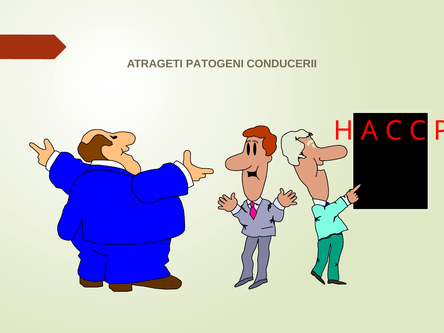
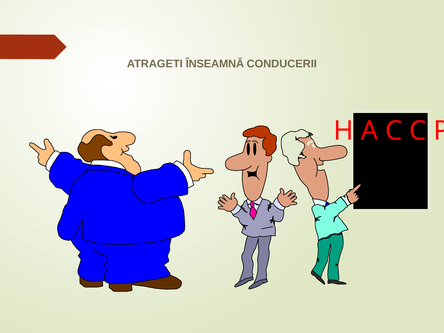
PATOGENI: PATOGENI -> ÎNSEAMNĂ (215, 64)
